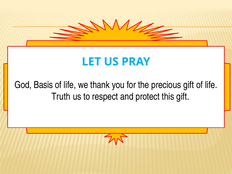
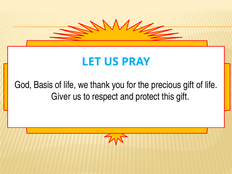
Truth: Truth -> Giver (61, 97)
